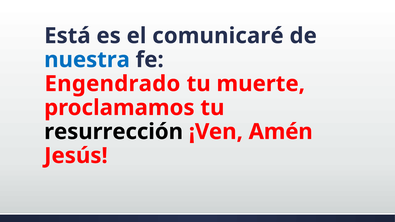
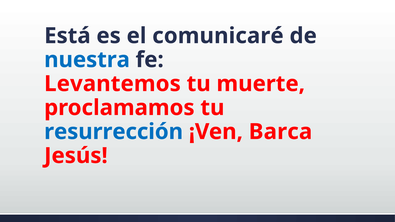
Engendrado: Engendrado -> Levantemos (112, 84)
resurrección colour: black -> blue (114, 132)
Amén: Amén -> Barca (280, 132)
